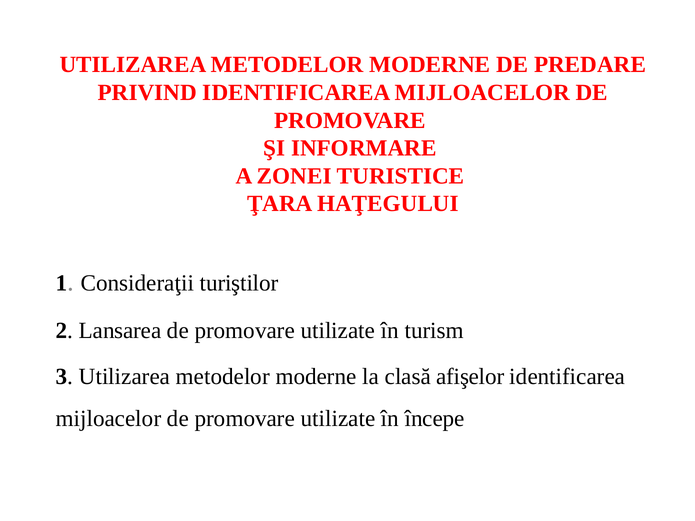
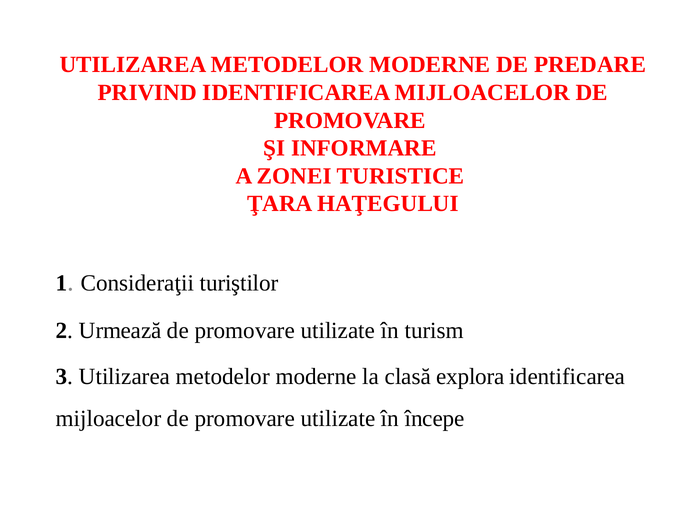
Lansarea: Lansarea -> Urmează (120, 331)
afişelor: afişelor -> explora (470, 377)
